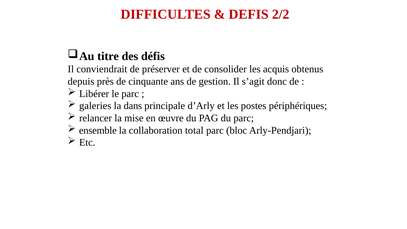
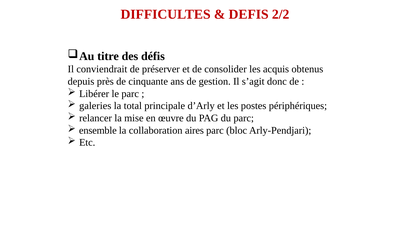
dans: dans -> total (133, 106)
total: total -> aires (194, 130)
